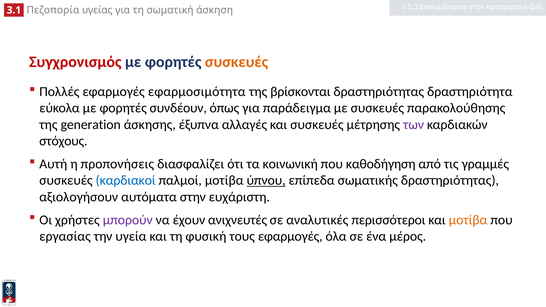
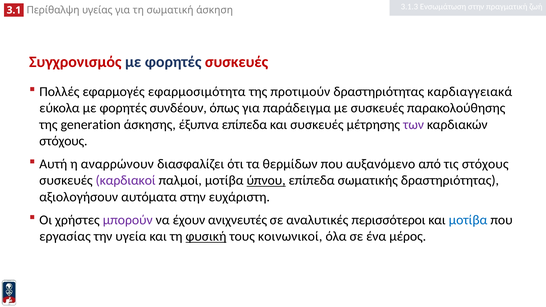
Πεζοπορία: Πεζοπορία -> Περίθαλψη (53, 10)
συσκευές colour: orange -> red (237, 62)
βρίσκονται: βρίσκονται -> προτιμούν (300, 92)
δραστηριότητα: δραστηριότητα -> καρδιαγγειακά (470, 92)
έξυπνα αλλαγές: αλλαγές -> επίπεδα (244, 125)
προπονήσεις: προπονήσεις -> αναρρώνουν (117, 164)
κοινωνική: κοινωνική -> θερμίδων (290, 164)
καθοδήγηση: καθοδήγηση -> αυξανόμενο (381, 164)
τις γραμμές: γραμμές -> στόχους (485, 164)
καρδιακοί colour: blue -> purple (126, 181)
μοτίβα colour: orange -> blue (468, 220)
φυσική underline: none -> present (206, 237)
τους εφαρμογές: εφαρμογές -> κοινωνικοί (290, 237)
